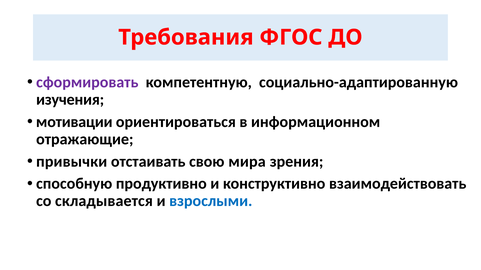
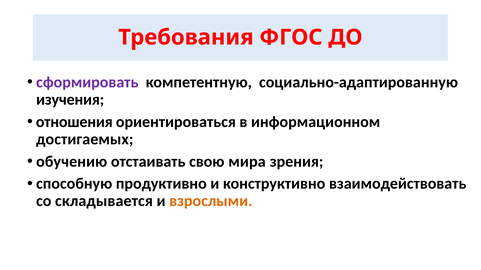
мотивации: мотивации -> отношения (74, 122)
отражающие: отражающие -> достигаемых (85, 139)
привычки: привычки -> обучению (72, 162)
взрослыми colour: blue -> orange (211, 201)
